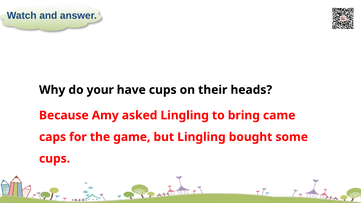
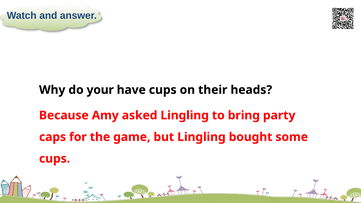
came: came -> party (279, 115)
